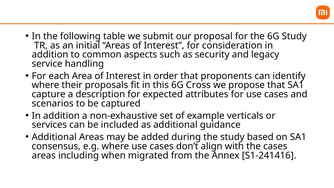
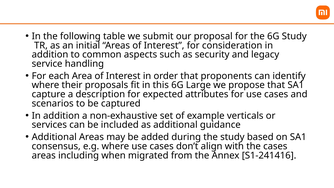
Cross: Cross -> Large (198, 85)
